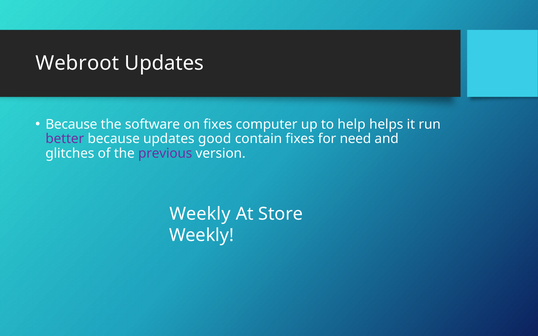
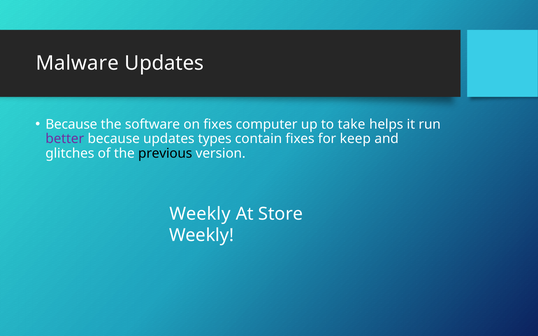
Webroot: Webroot -> Malware (77, 63)
help: help -> take (352, 124)
good: good -> types (215, 139)
need: need -> keep (355, 139)
previous colour: purple -> black (165, 154)
